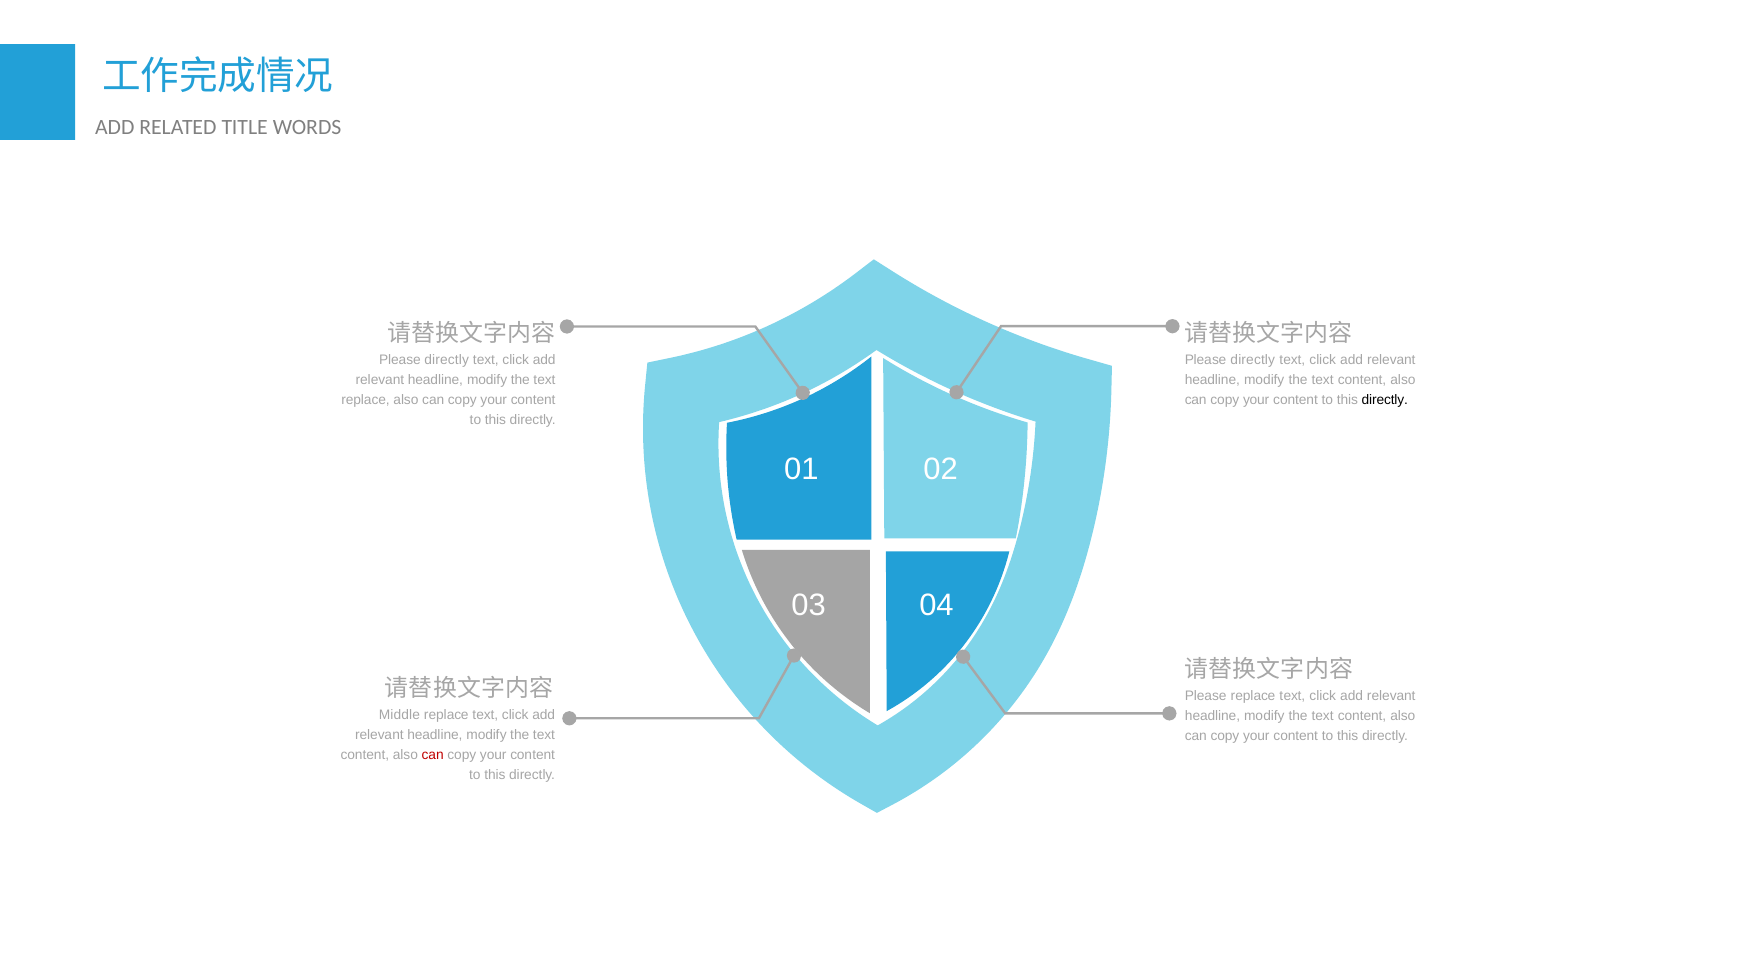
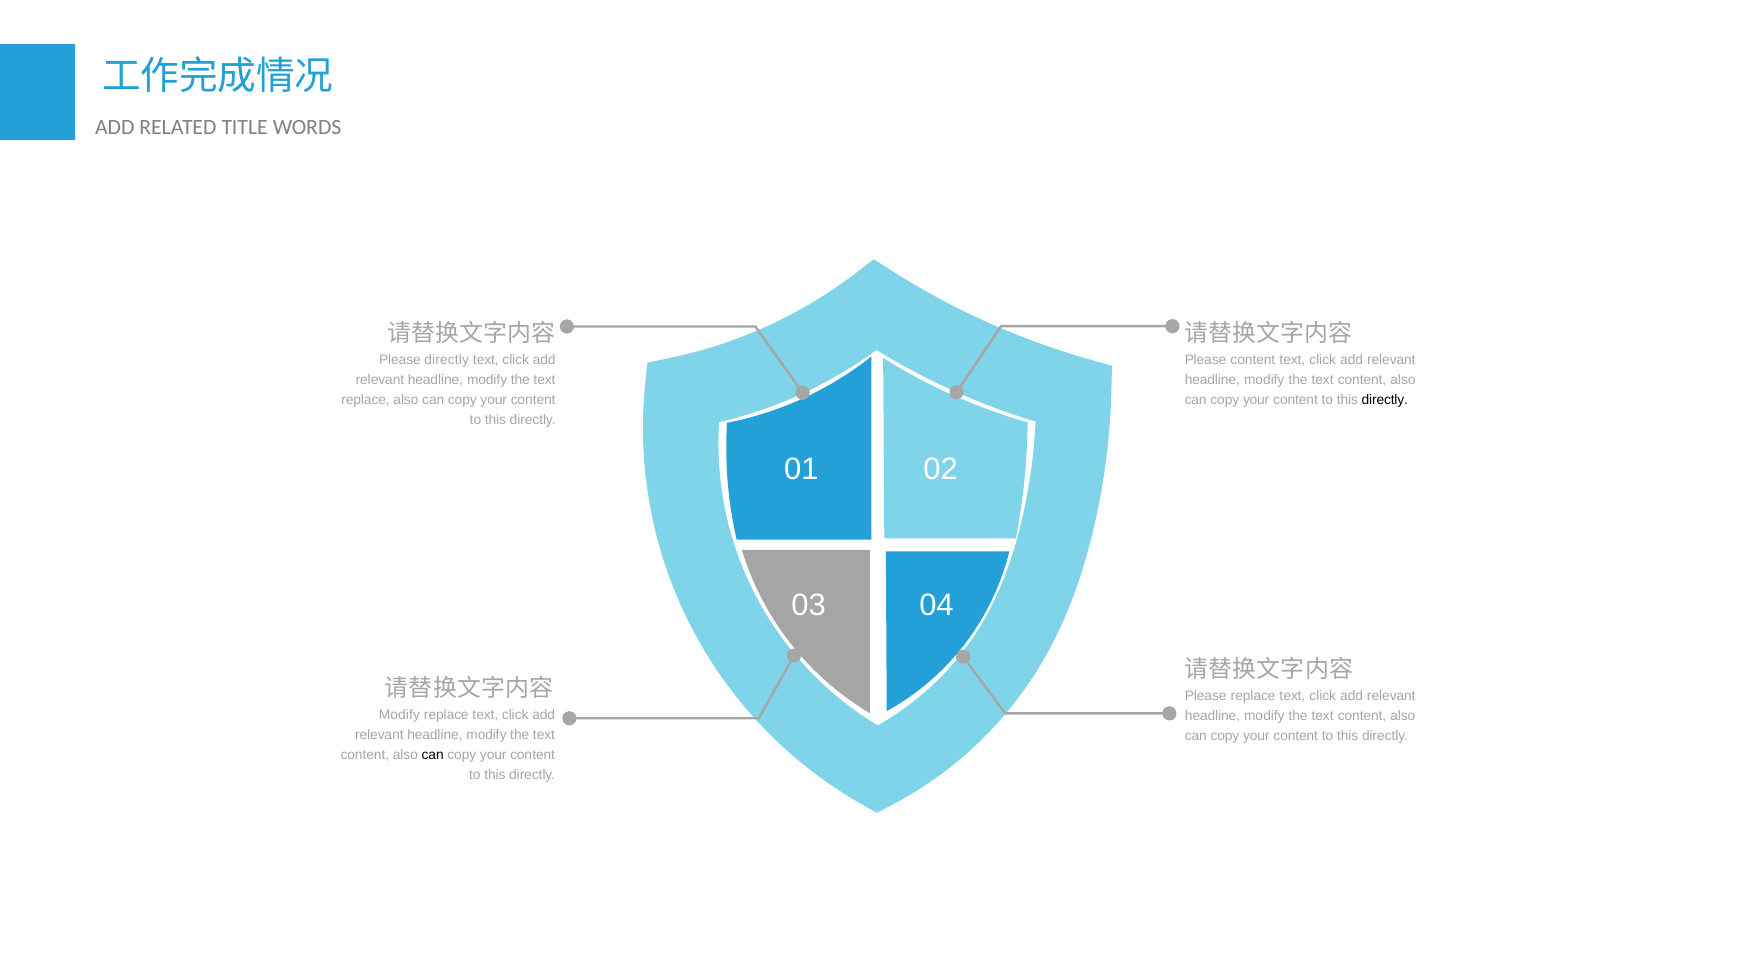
directly: directly -> content (1253, 360)
Middle: Middle -> Modify (399, 715)
can colour: red -> black (433, 755)
